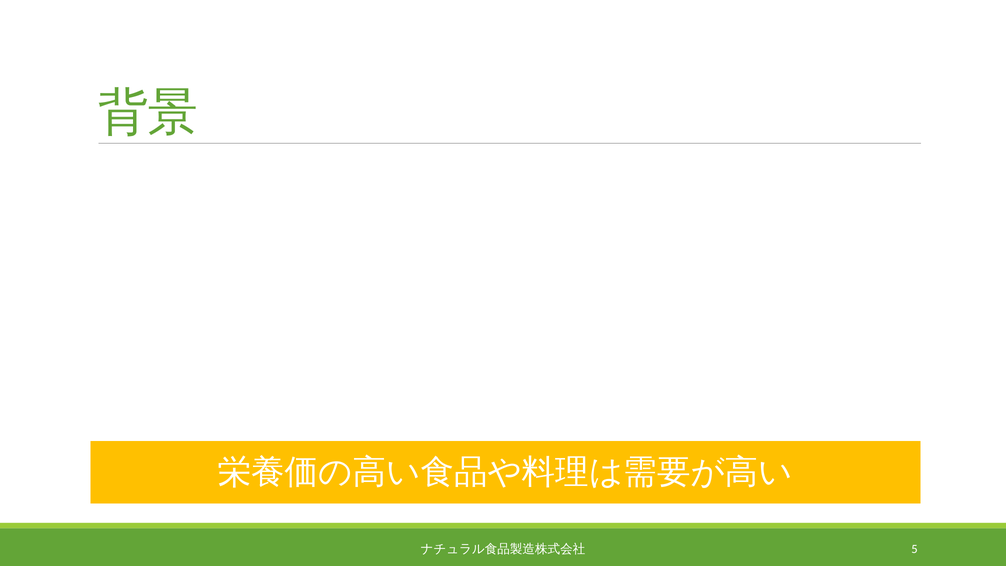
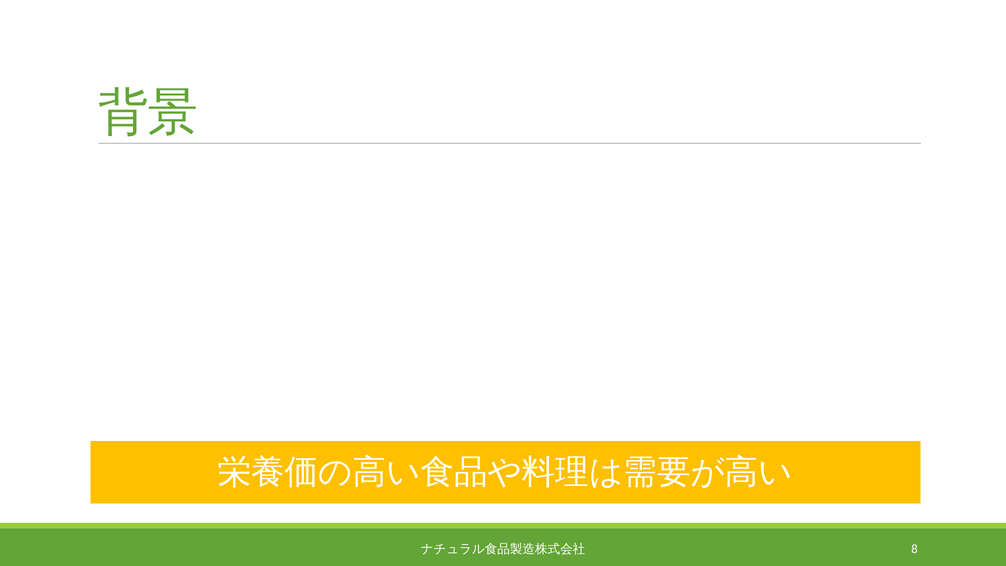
5: 5 -> 8 (915, 549)
